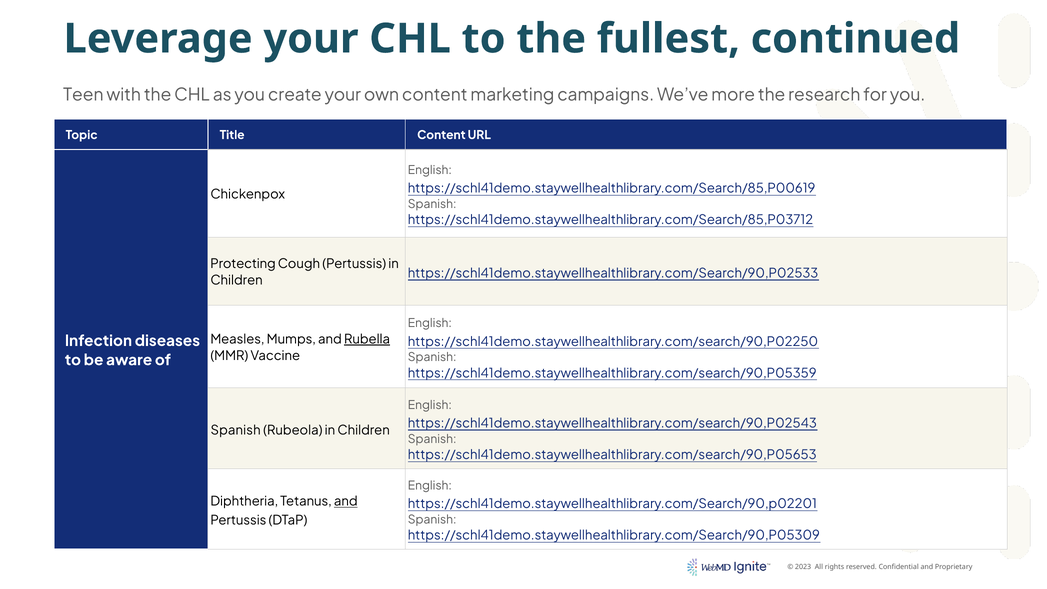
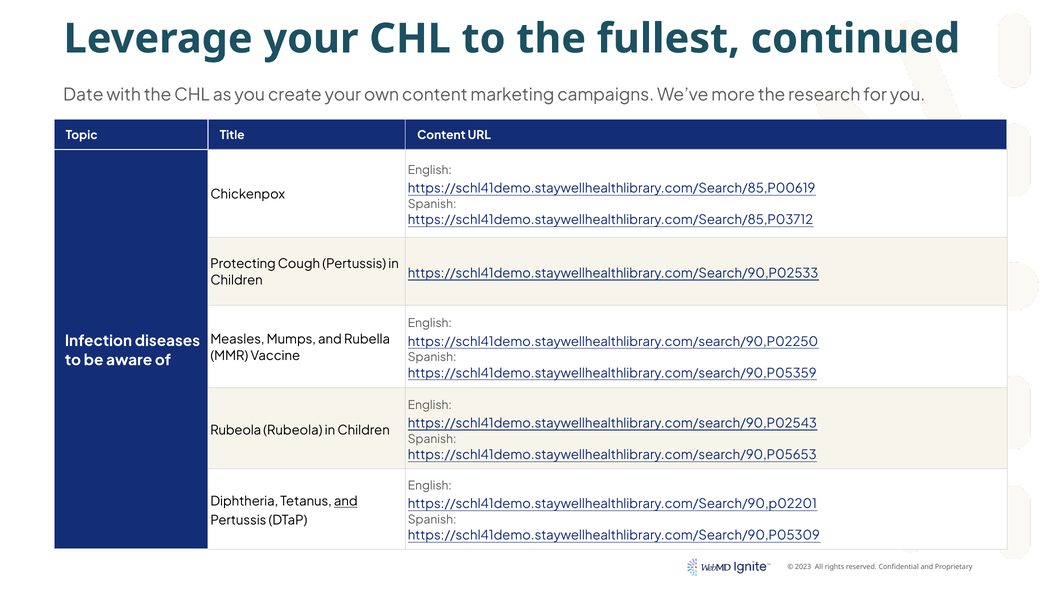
Teen: Teen -> Date (83, 95)
Rubella underline: present -> none (367, 339)
Spanish: Spanish -> Rubeola (236, 430)
